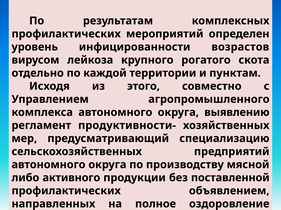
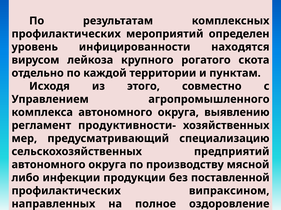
возрастов: возрастов -> находятся (240, 47)
активного: активного -> инфекции (71, 178)
объявлением: объявлением -> випраксином (229, 191)
